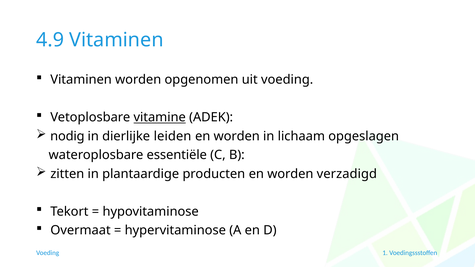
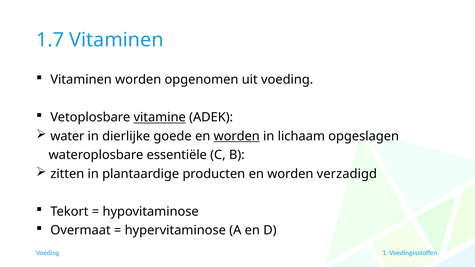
4.9: 4.9 -> 1.7 (50, 40)
nodig: nodig -> water (67, 136)
leiden: leiden -> goede (173, 136)
worden underline: none -> present (237, 136)
